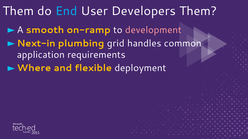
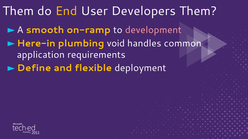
End colour: light blue -> yellow (66, 11)
Next-in: Next-in -> Here-in (36, 43)
grid: grid -> void (116, 43)
Where: Where -> Define (34, 68)
